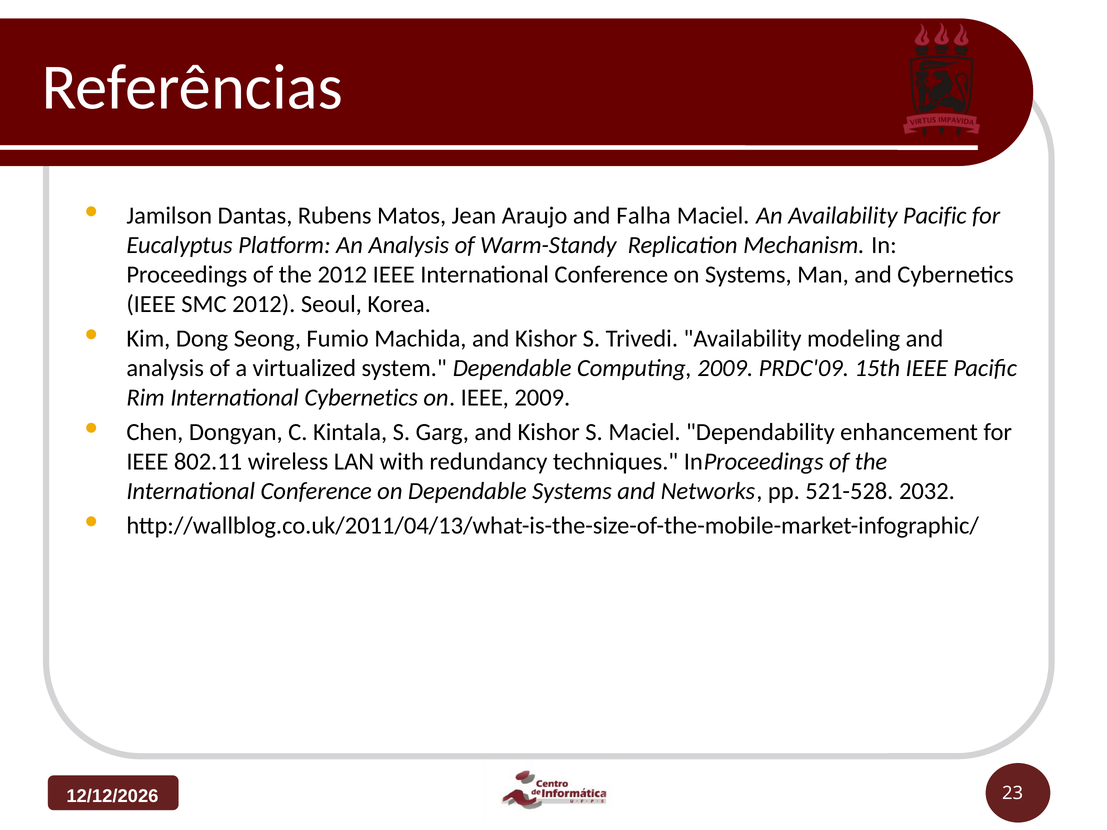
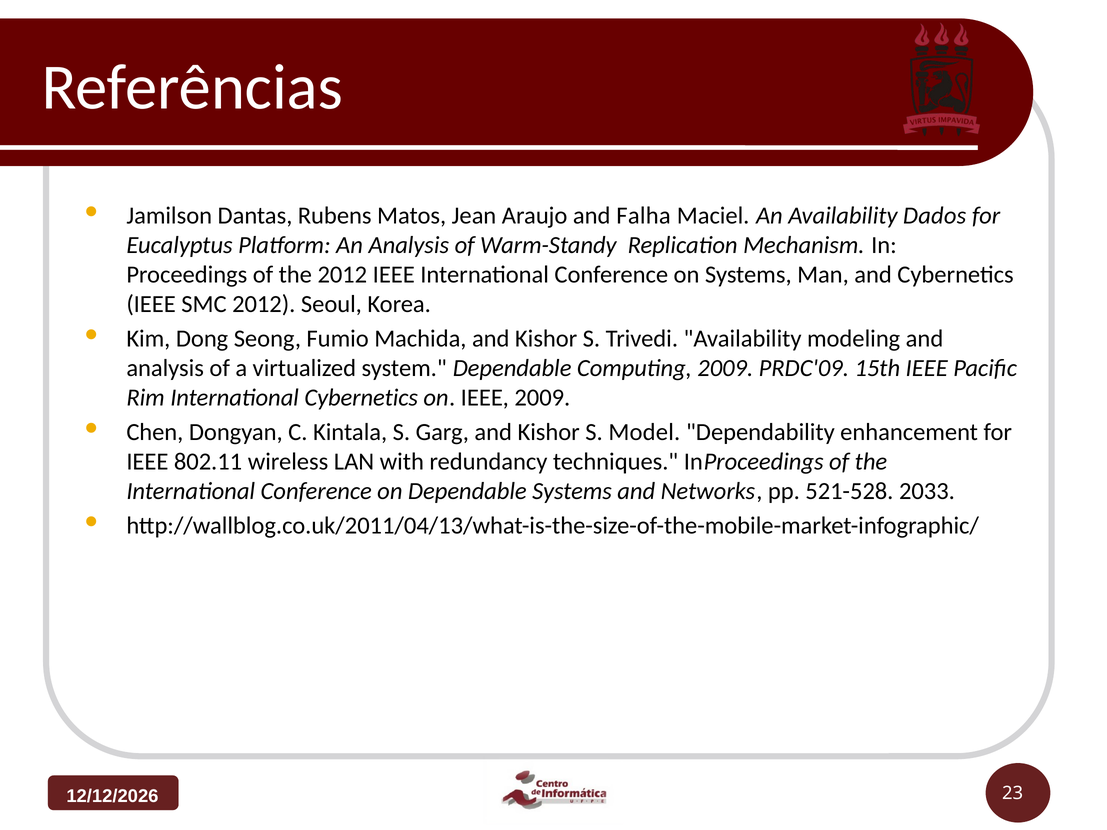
Availability Pacific: Pacific -> Dados (935, 216)
S Maciel: Maciel -> Model (644, 432)
2032: 2032 -> 2033 (927, 491)
